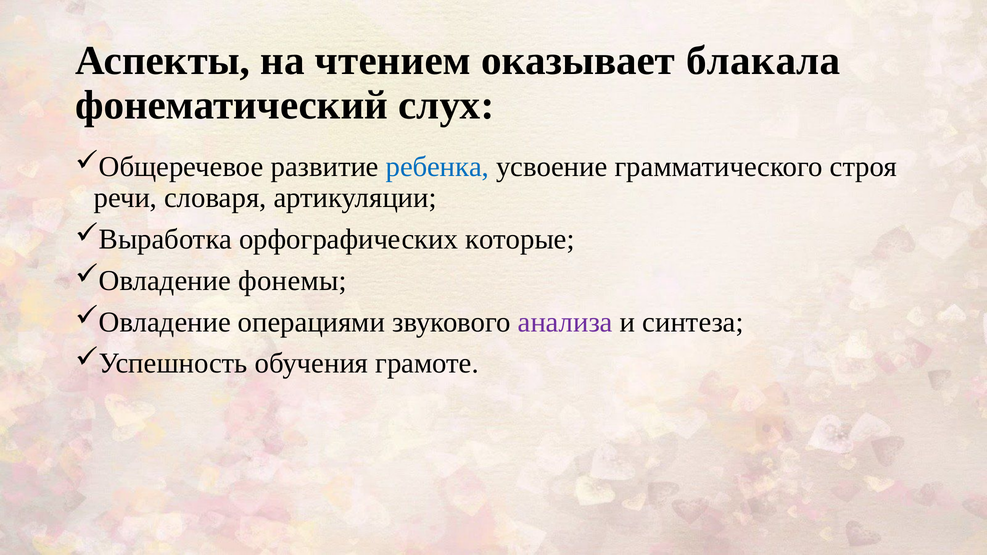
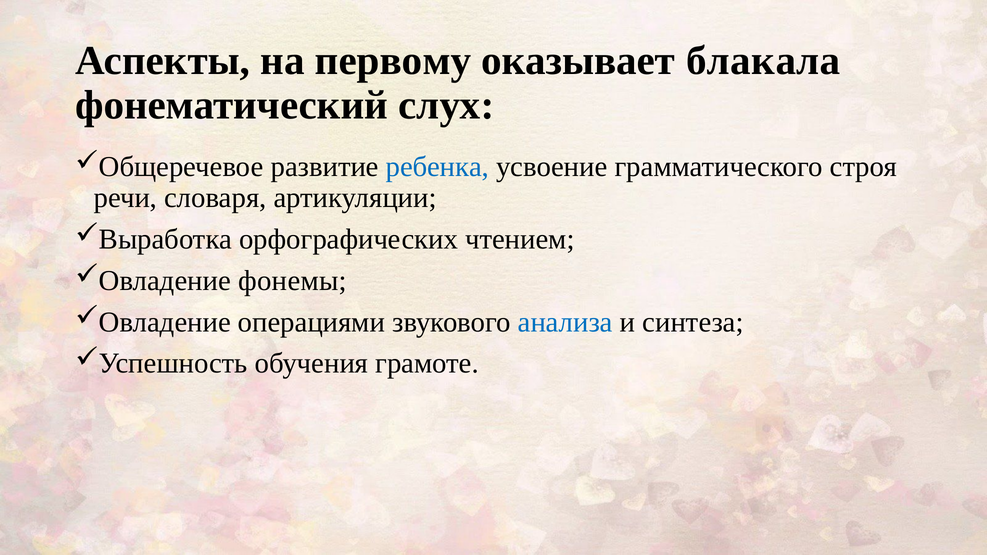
чтением: чтением -> первому (393, 61)
которые: которые -> чтением (520, 239)
анализа colour: purple -> blue (565, 322)
